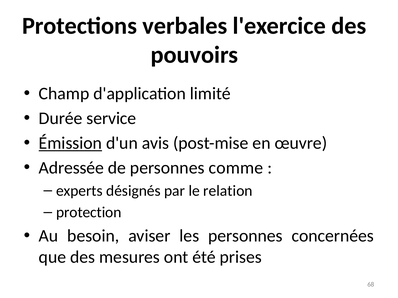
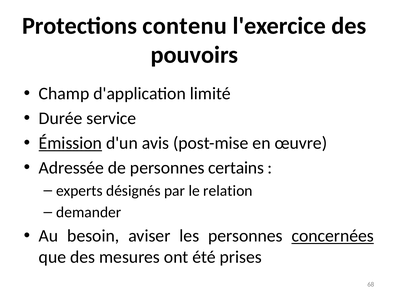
verbales: verbales -> contenu (185, 26)
comme: comme -> certains (236, 168)
protection: protection -> demander (89, 213)
concernées underline: none -> present (333, 236)
